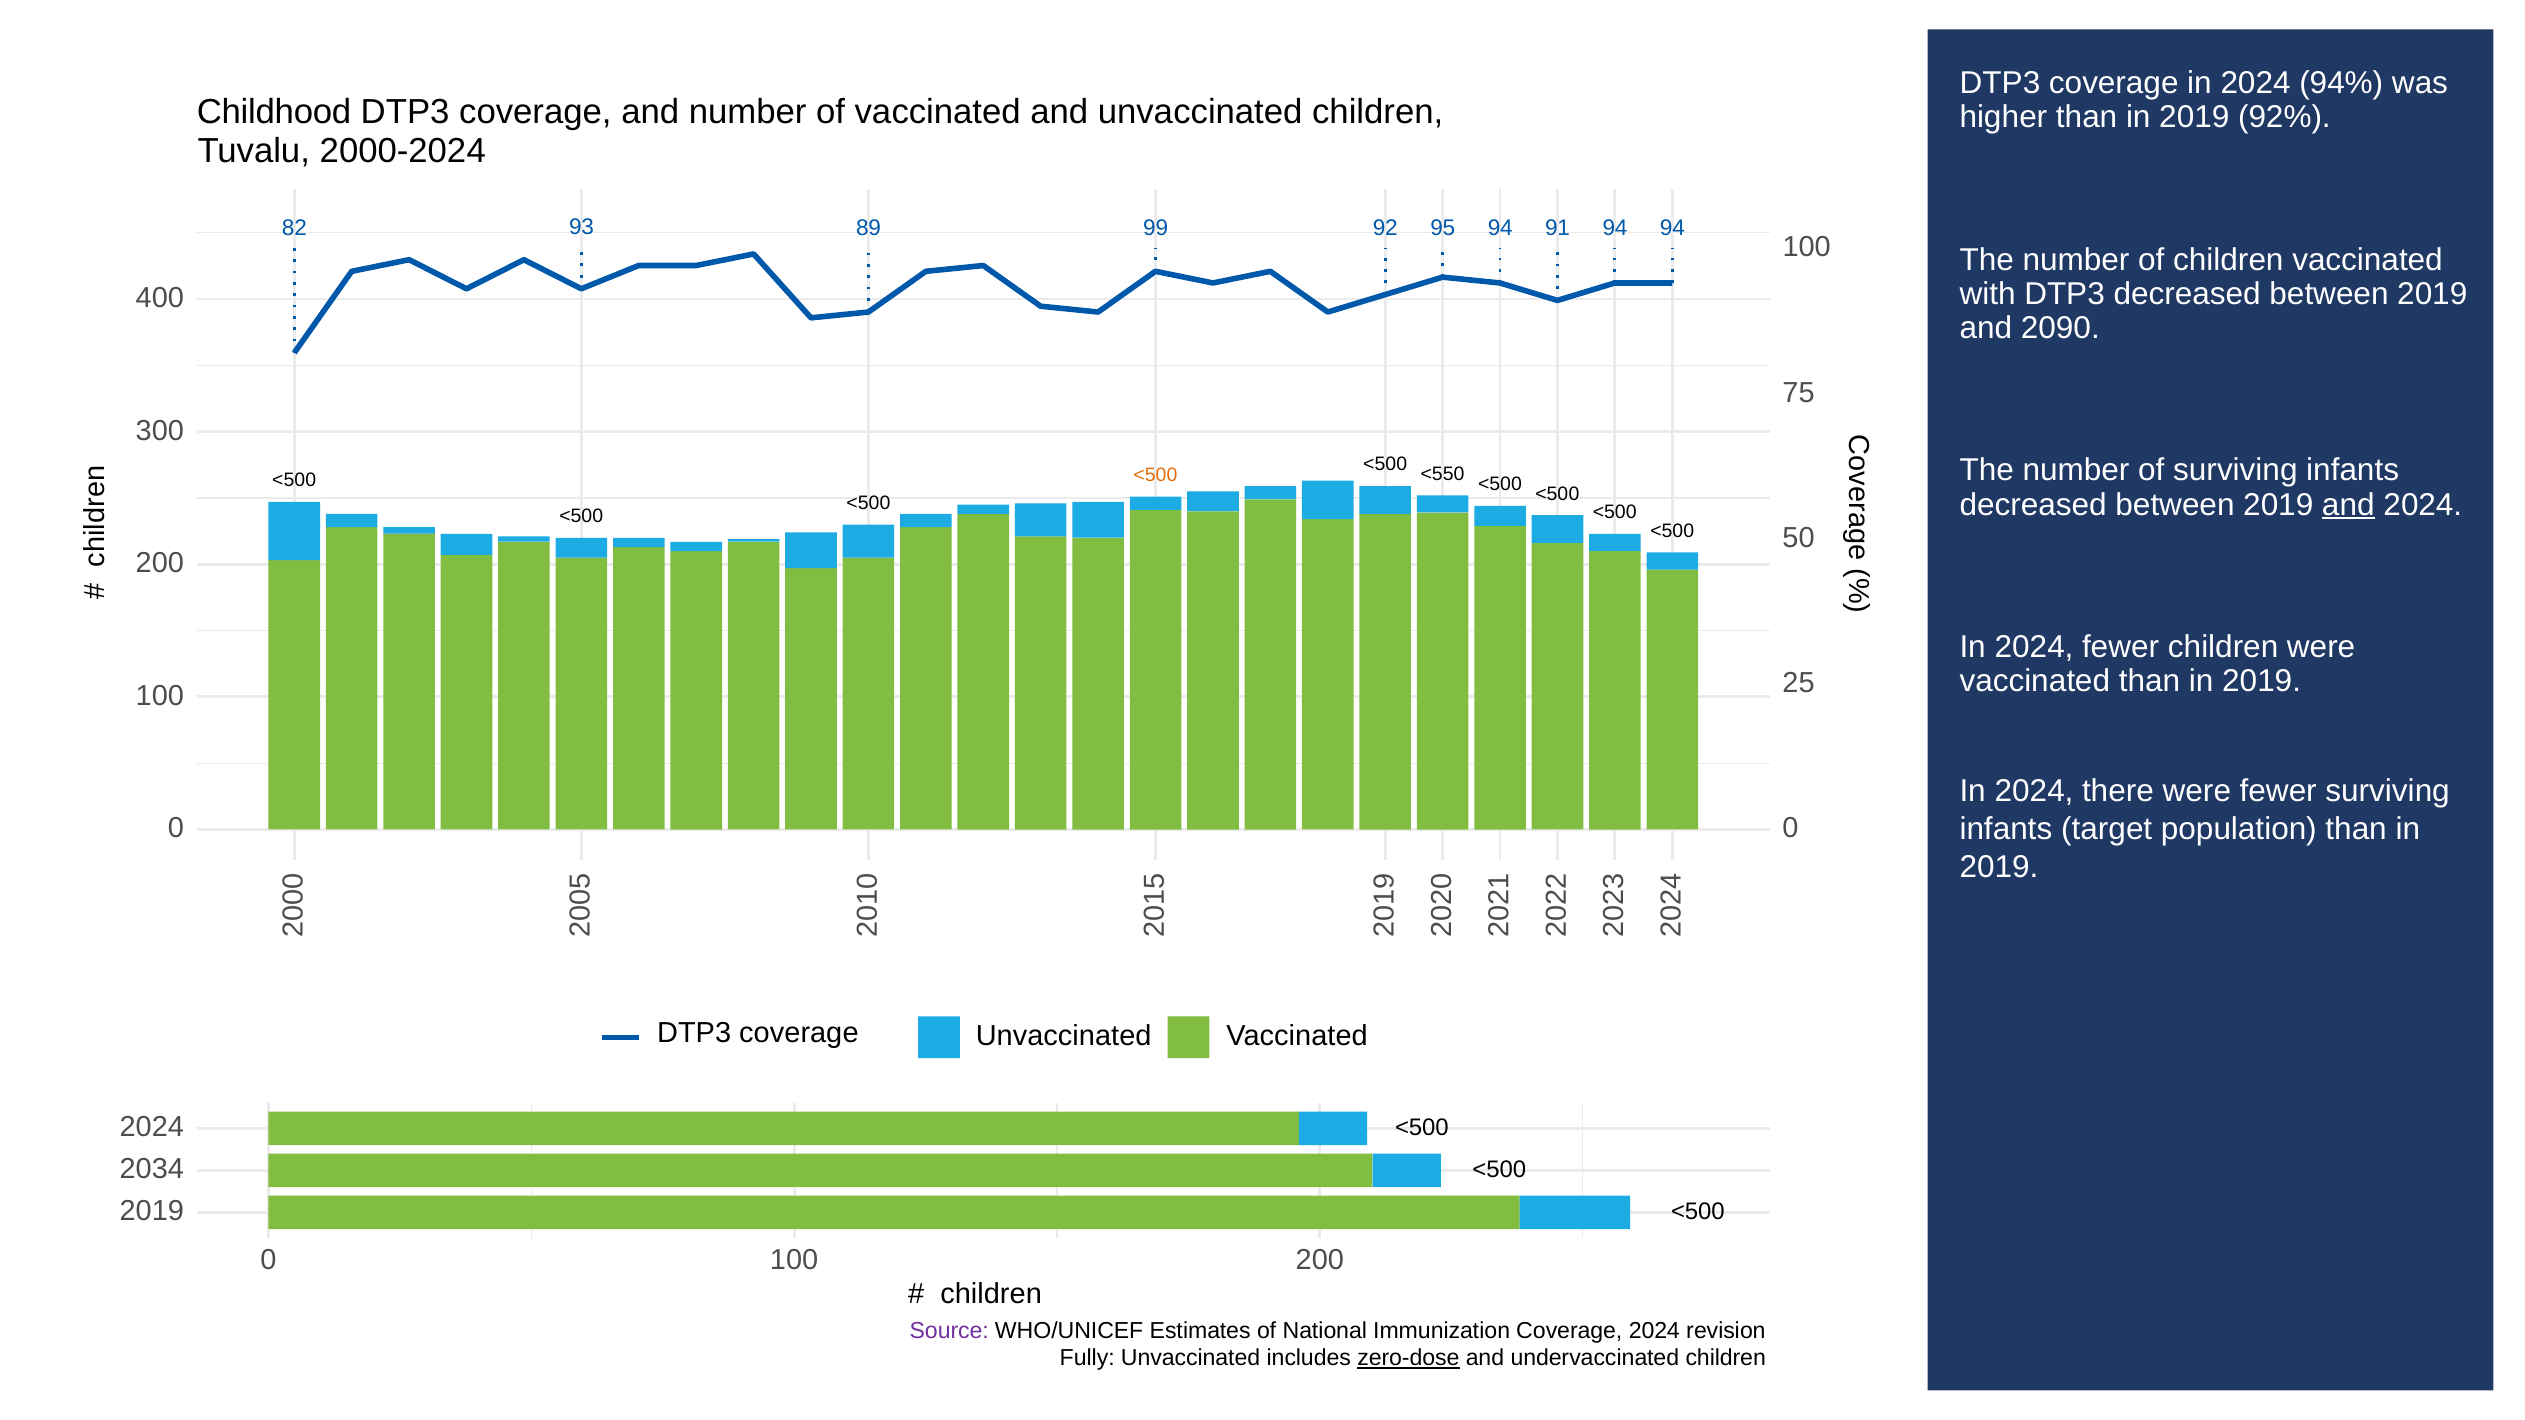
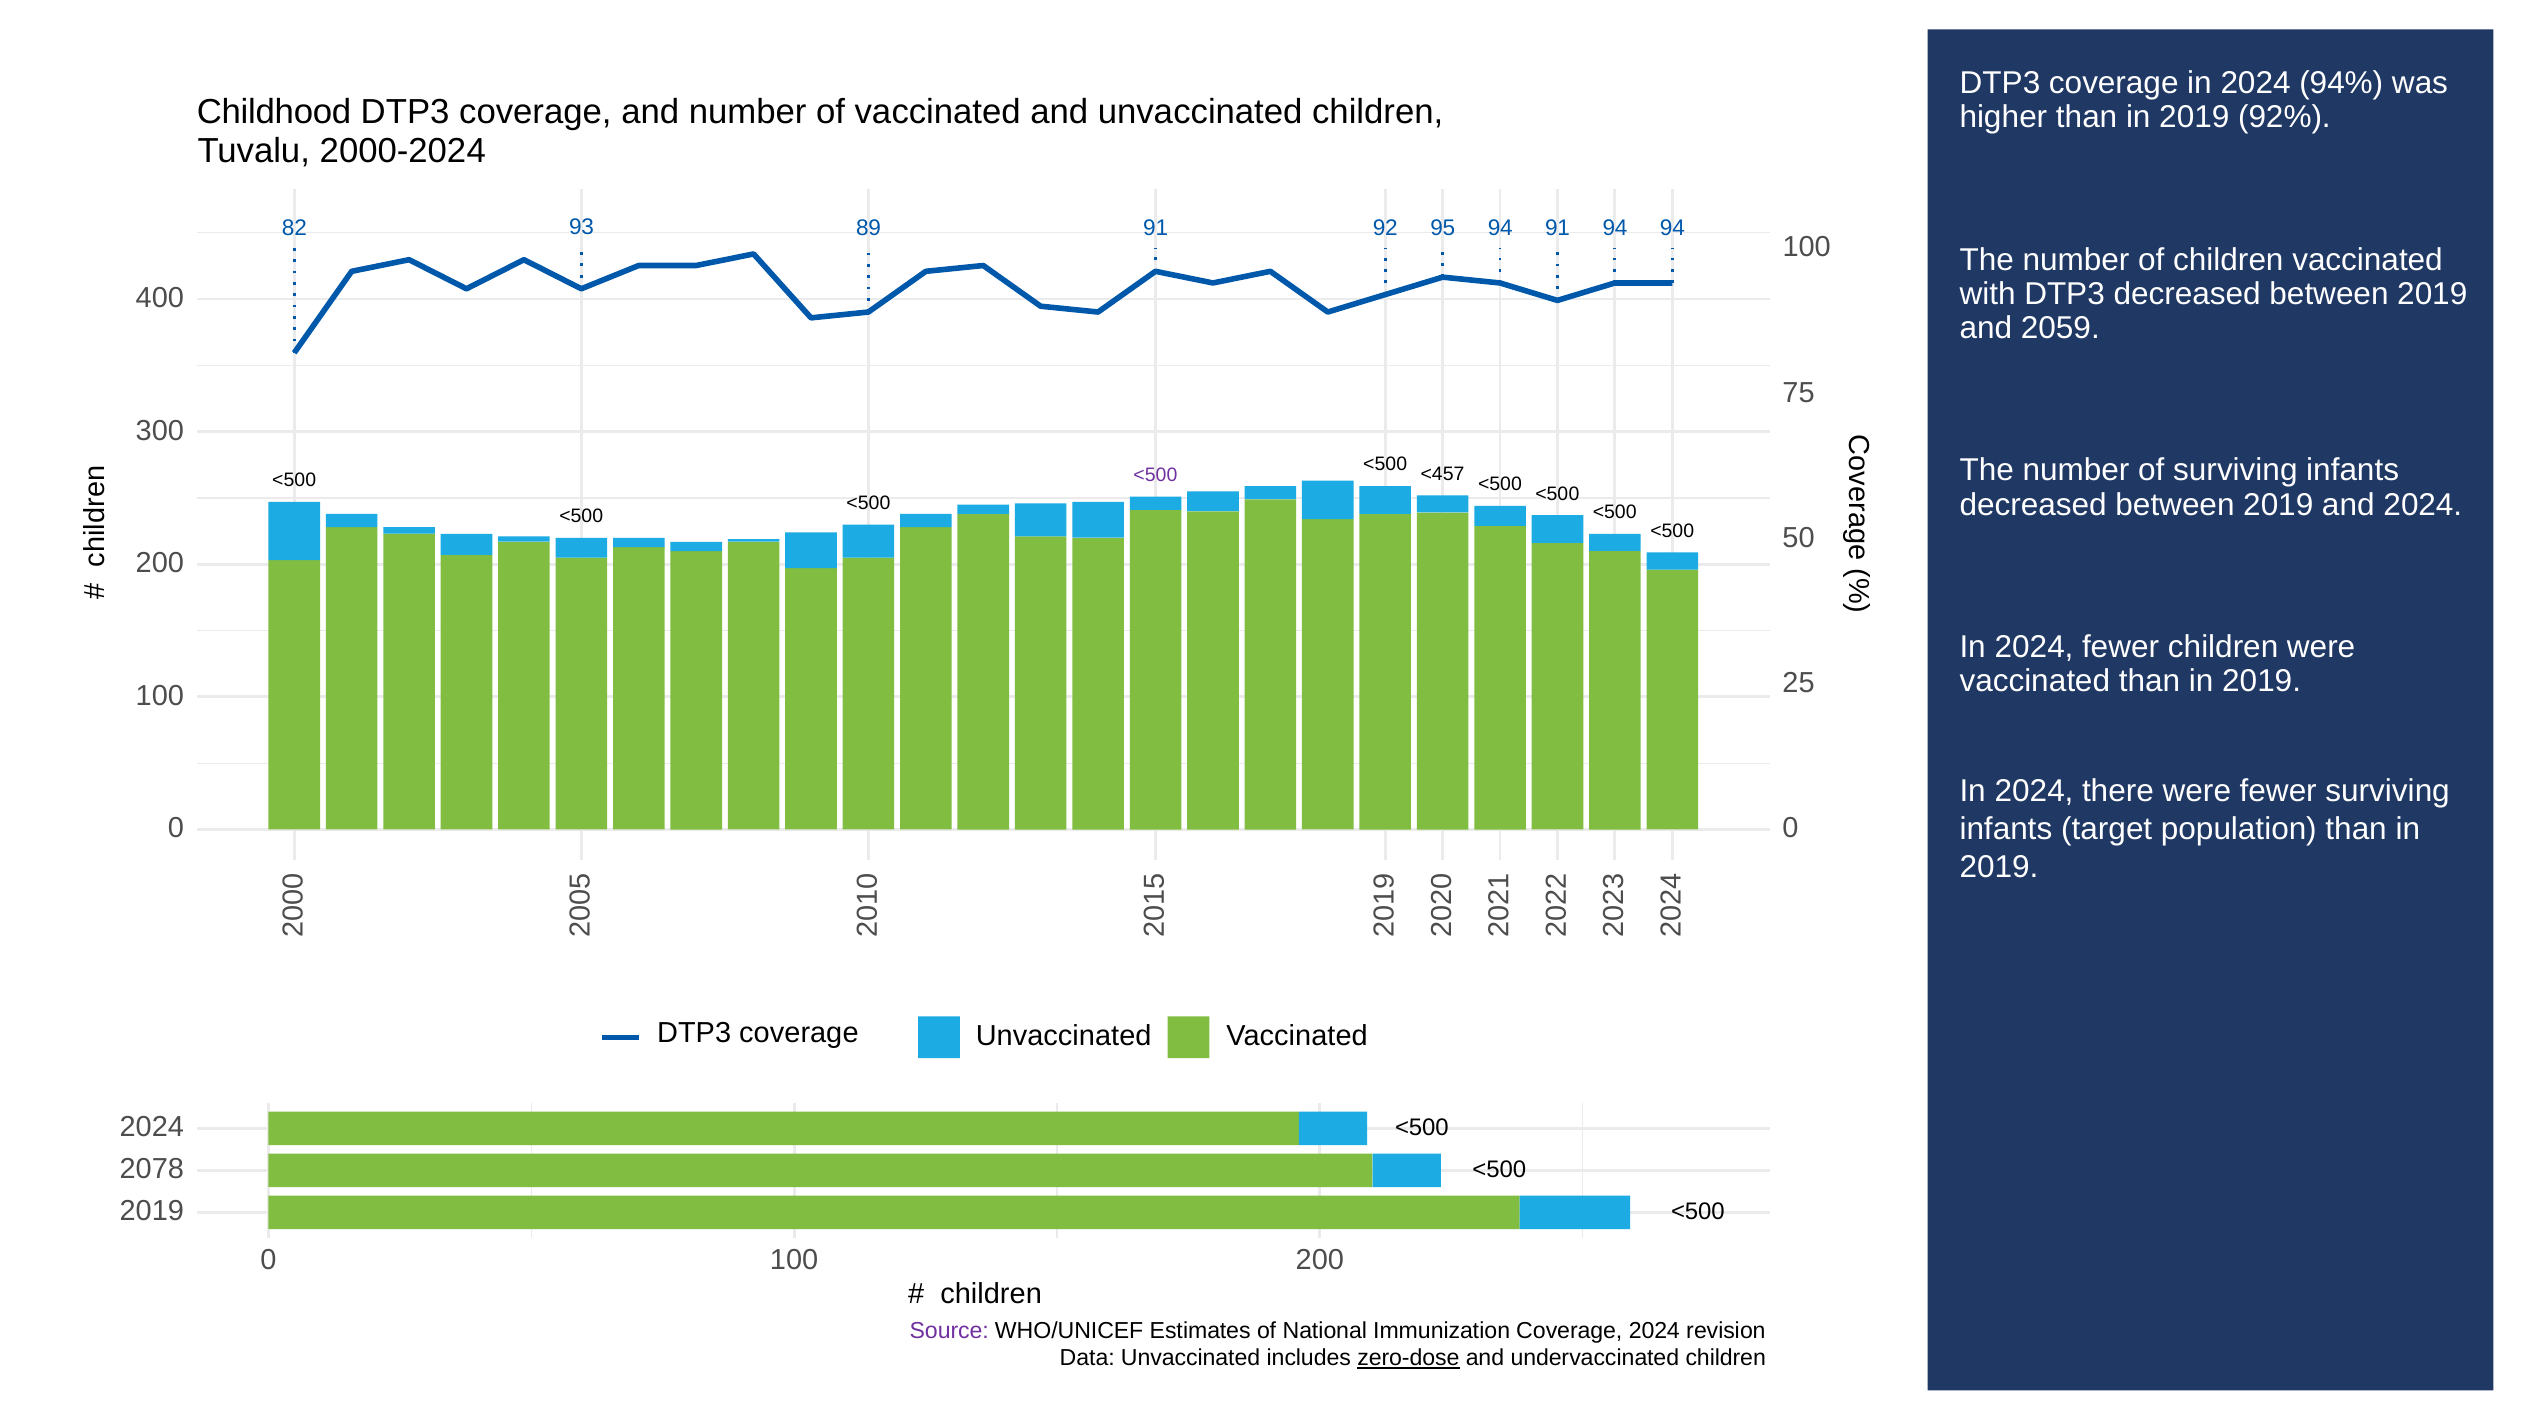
89 99: 99 -> 91 (1156, 228)
2090: 2090 -> 2059 (2060, 328)
<550: <550 -> <457 (1443, 474)
<500 colour: orange -> purple (1155, 475)
and underline: present -> none (2348, 505)
2034: 2034 -> 2078 (152, 1170)
Fully: Fully -> Data (1087, 1358)
